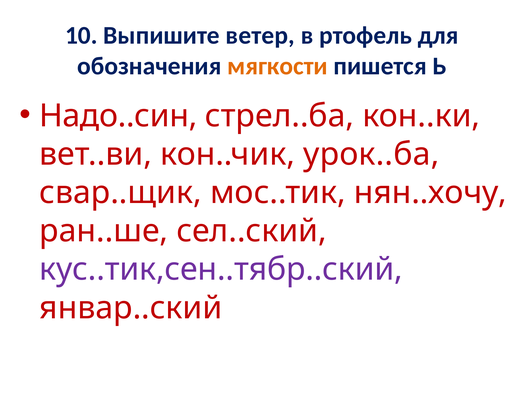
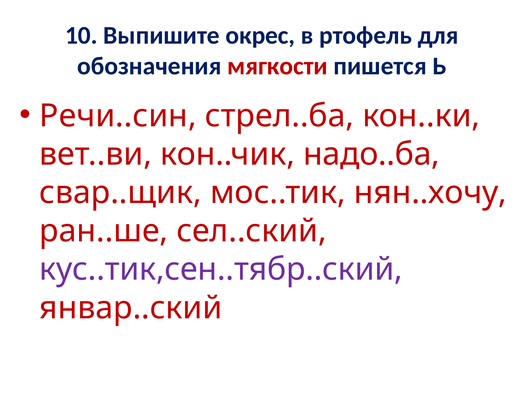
ветер: ветер -> окрес (260, 35)
мягкости colour: orange -> red (278, 66)
Надо..син: Надо..син -> Речи..син (118, 116)
урок..ба: урок..ба -> надо..ба (372, 154)
